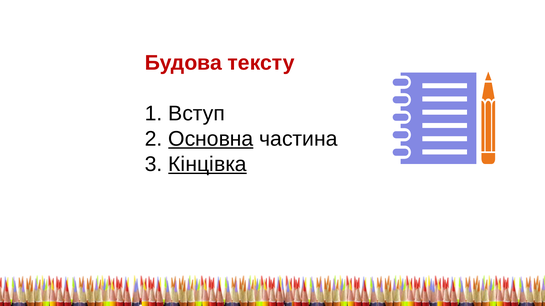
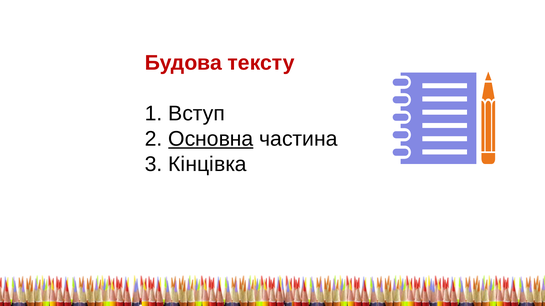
Кінцівка underline: present -> none (207, 165)
